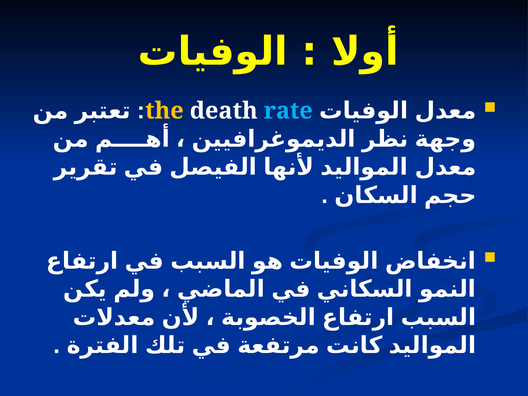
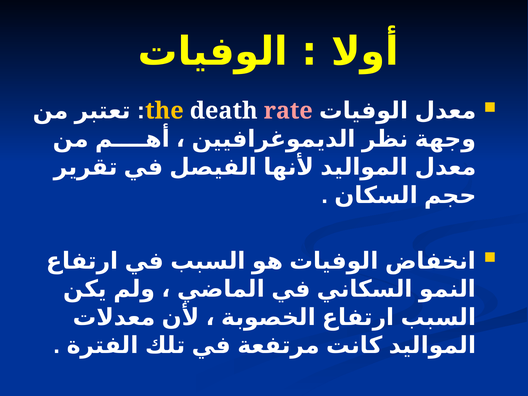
rate colour: light blue -> pink (288, 111)
